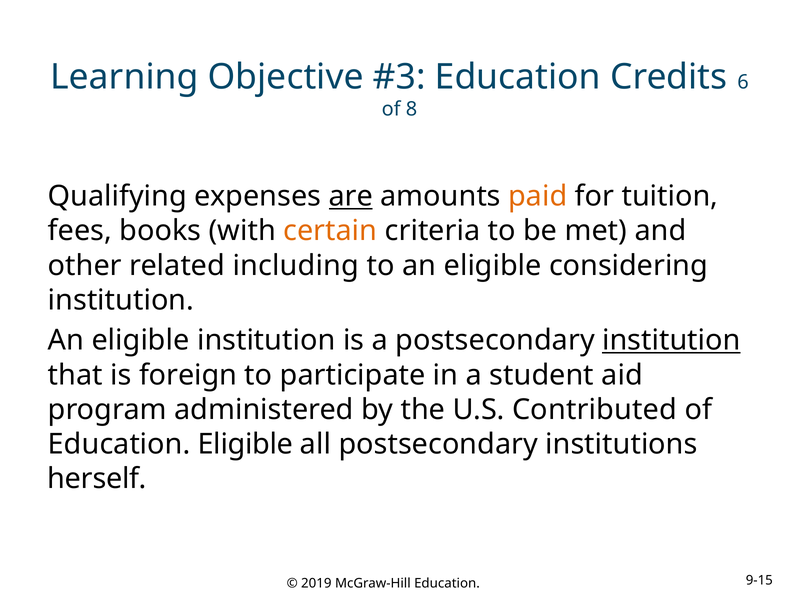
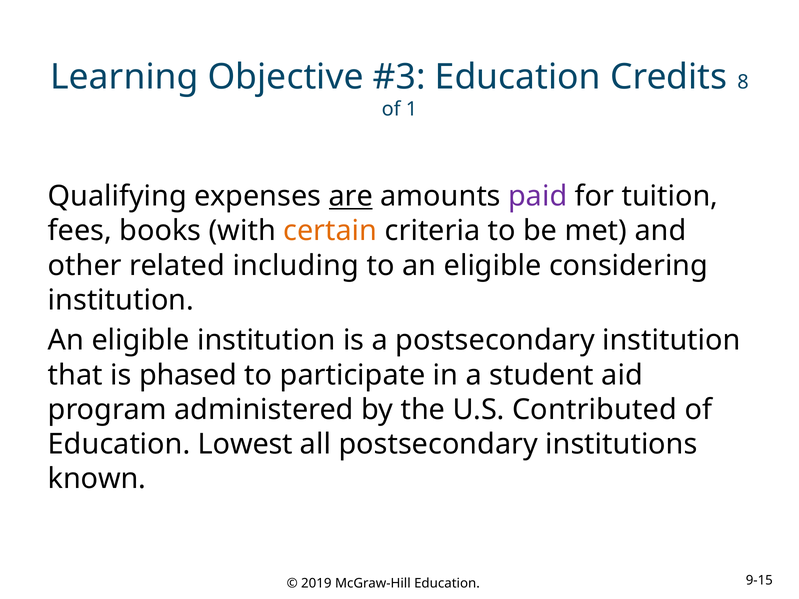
6: 6 -> 8 (743, 82)
8: 8 -> 1 (412, 109)
paid colour: orange -> purple (538, 196)
institution underline: present -> none (671, 341)
foreign: foreign -> phased (188, 375)
Education Eligible: Eligible -> Lowest (245, 444)
herself: herself -> known (97, 479)
